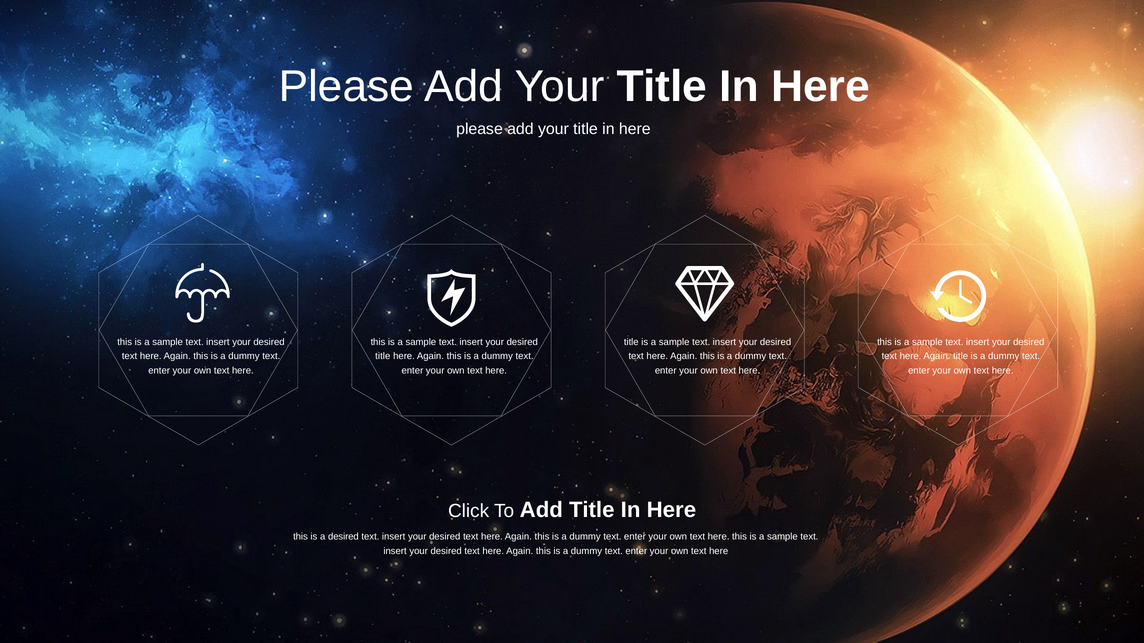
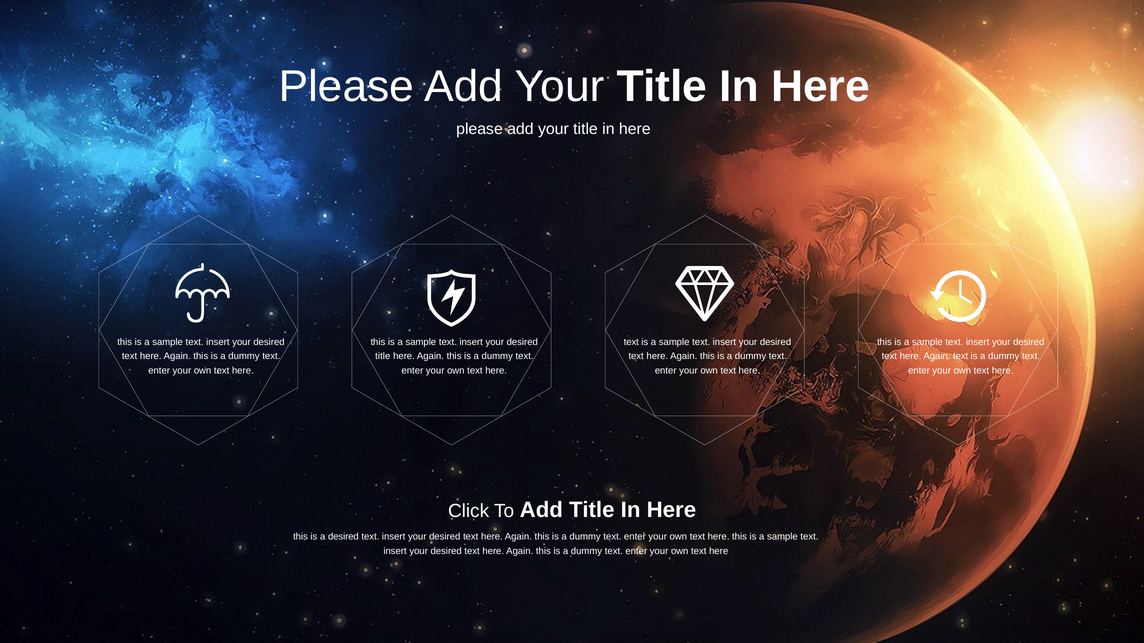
title: title -> text (631, 342)
Again title: title -> text (961, 357)
